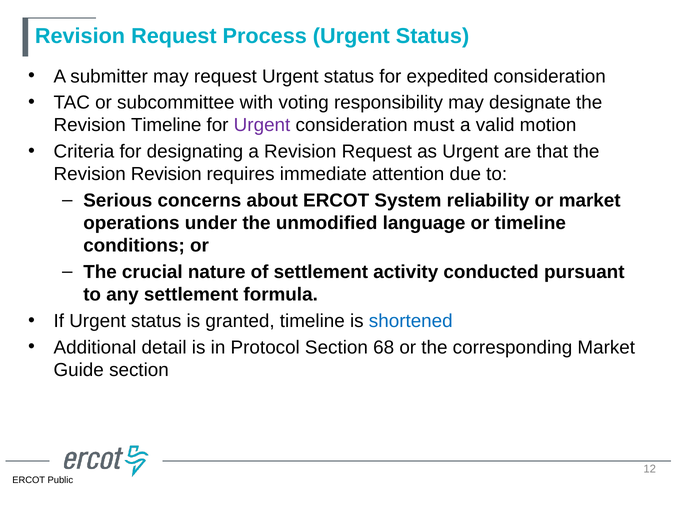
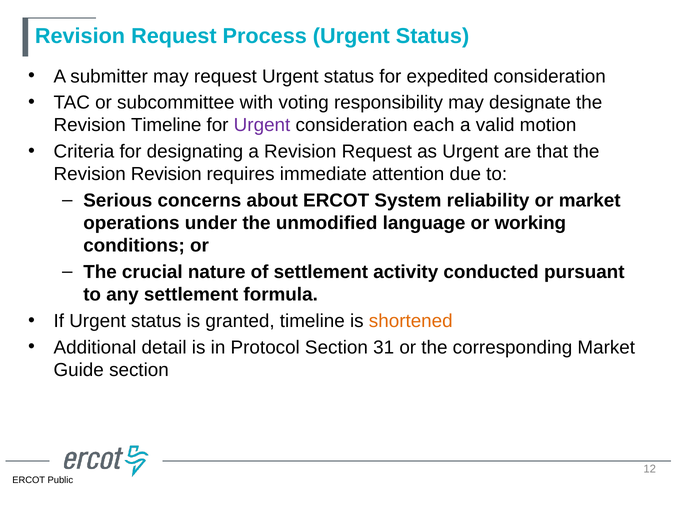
must: must -> each (434, 125)
or timeline: timeline -> working (530, 223)
shortened colour: blue -> orange (411, 321)
68: 68 -> 31 (384, 348)
